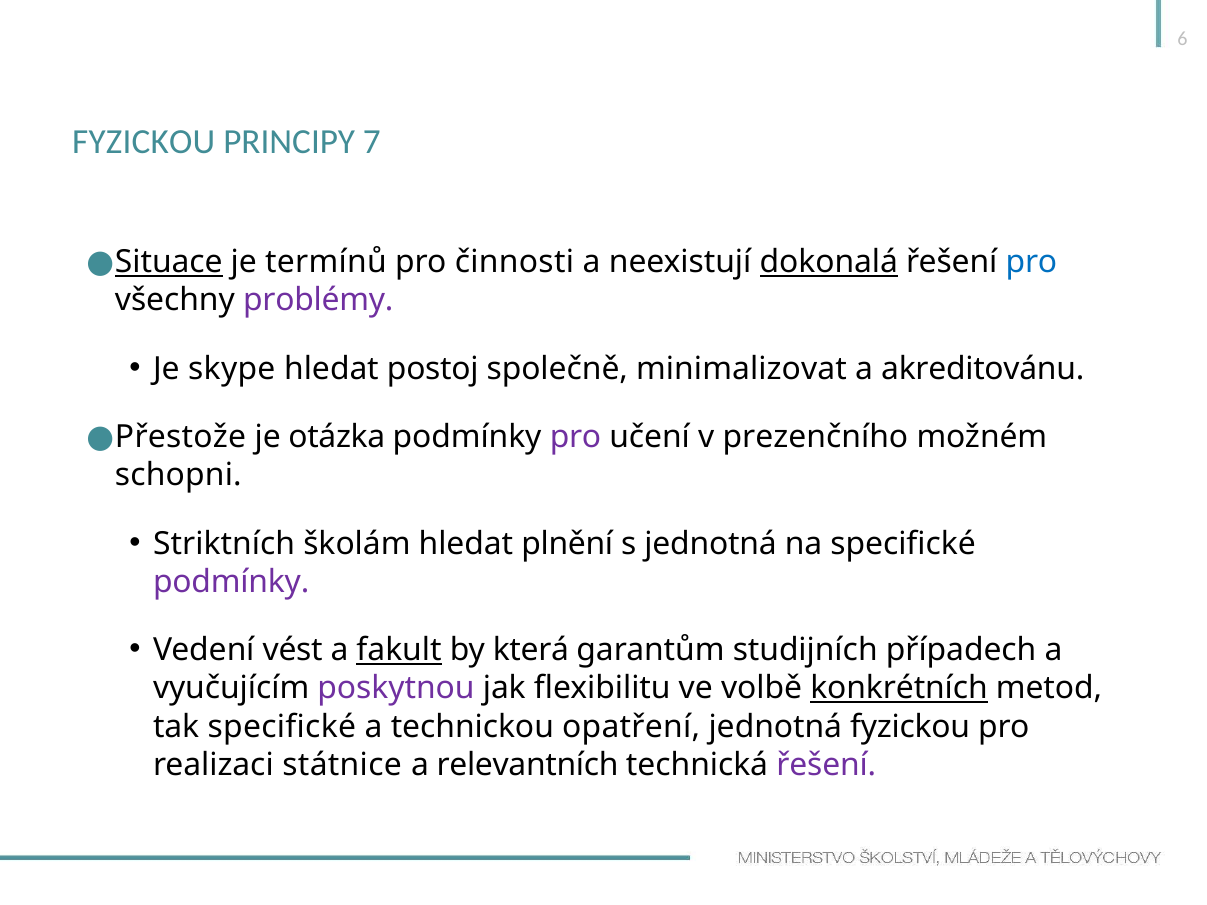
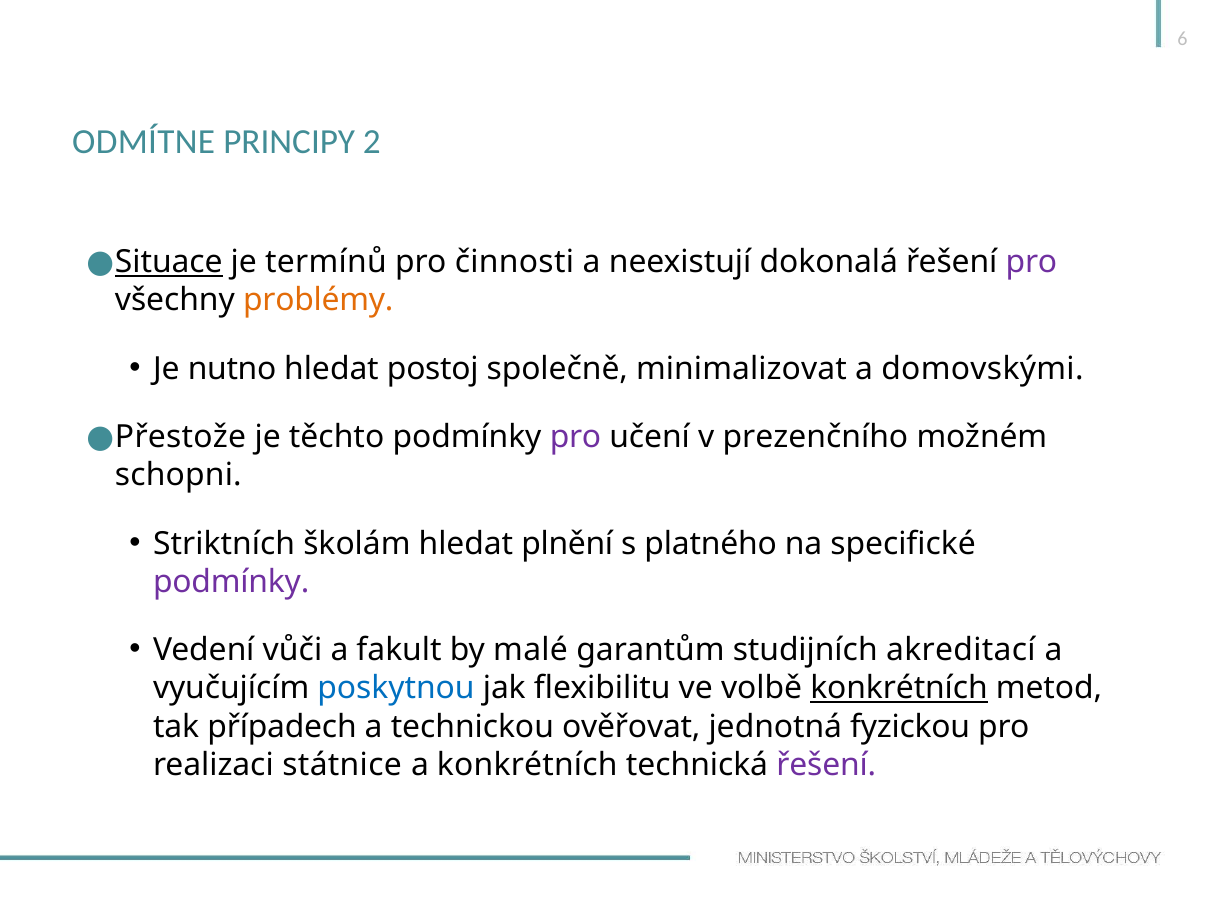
FYZICKOU: FYZICKOU -> ODMÍTNE (144, 142)
7: 7 -> 2 (372, 142)
dokonalá underline: present -> none (829, 262)
pro colour: blue -> purple (1031, 262)
problémy colour: purple -> orange (318, 301)
skype: skype -> nutno (232, 369)
akreditovánu: akreditovánu -> domovskými (982, 369)
otázka: otázka -> těchto (337, 437)
s jednotná: jednotná -> platného (711, 544)
vést: vést -> vůči (292, 650)
fakult underline: present -> none (399, 650)
která: která -> malé (531, 650)
případech: případech -> akreditací (961, 650)
poskytnou colour: purple -> blue (396, 689)
tak specifické: specifické -> případech (282, 727)
opatření: opatření -> ověřovat (631, 727)
a relevantních: relevantních -> konkrétních (527, 765)
